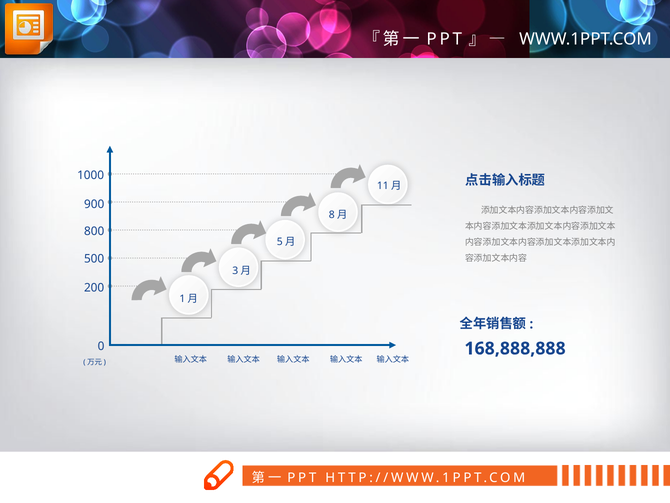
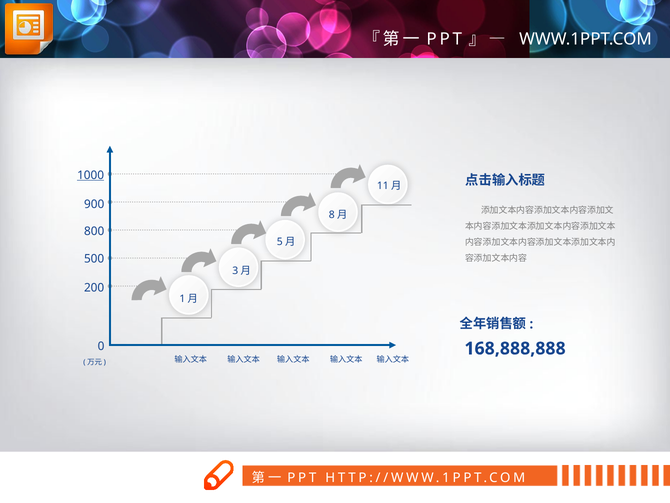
1000 underline: none -> present (91, 175)
